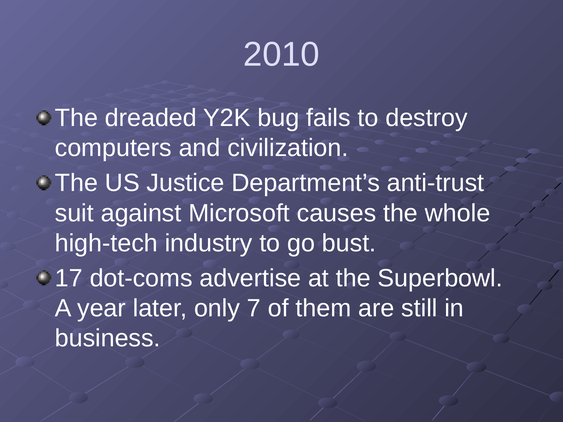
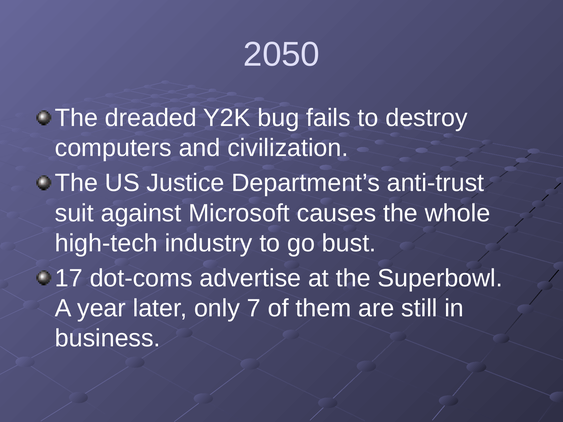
2010: 2010 -> 2050 (281, 55)
